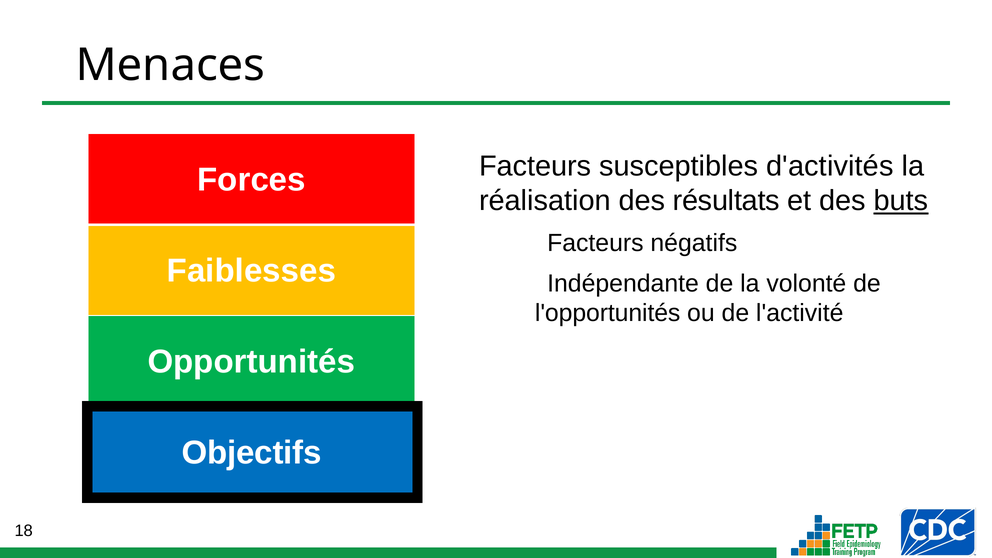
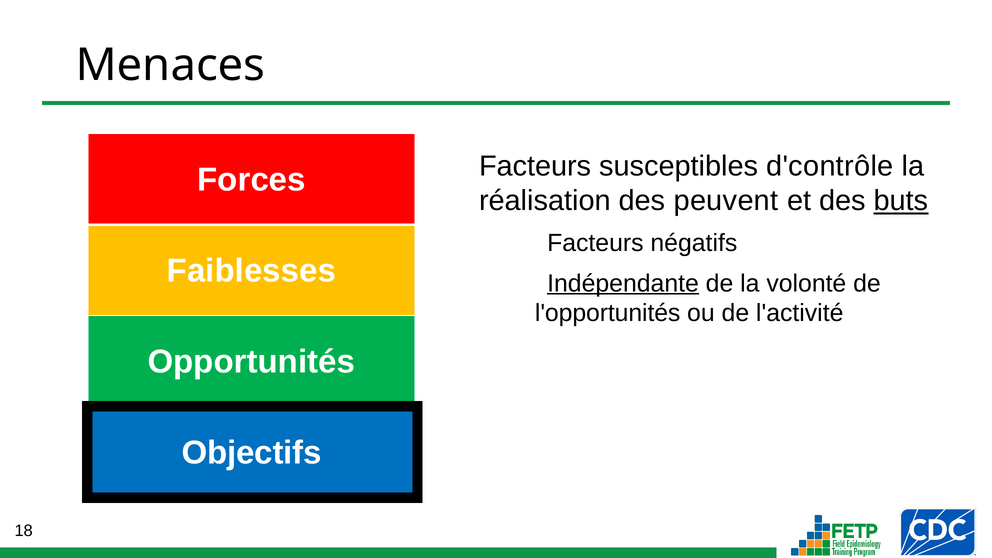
d'activités: d'activités -> d'contrôle (830, 166)
résultats: résultats -> peuvent (726, 201)
Indépendante underline: none -> present (623, 283)
